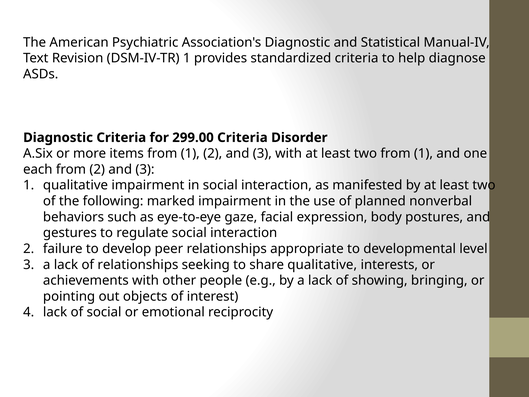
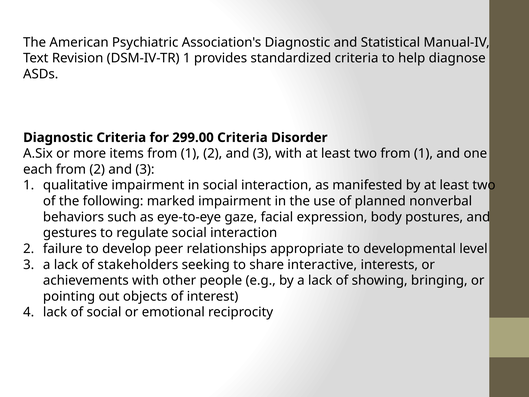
of relationships: relationships -> stakeholders (138, 264)
share qualitative: qualitative -> interactive (322, 264)
